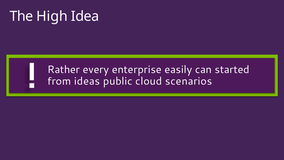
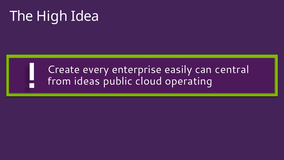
Rather: Rather -> Create (64, 70)
started: started -> central (232, 70)
scenarios: scenarios -> operating (189, 81)
